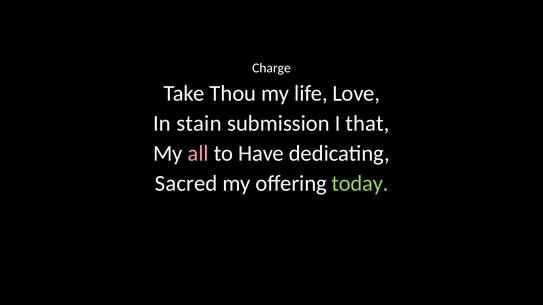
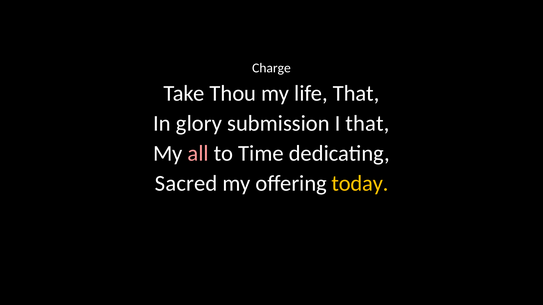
life Love: Love -> That (356, 93)
stain: stain -> glory (199, 123)
Have: Have -> Time (261, 154)
today colour: light green -> yellow (360, 184)
